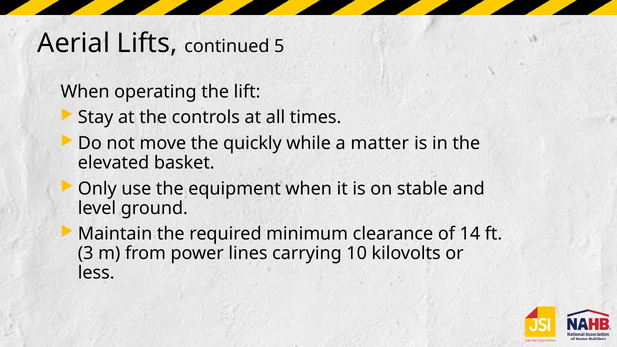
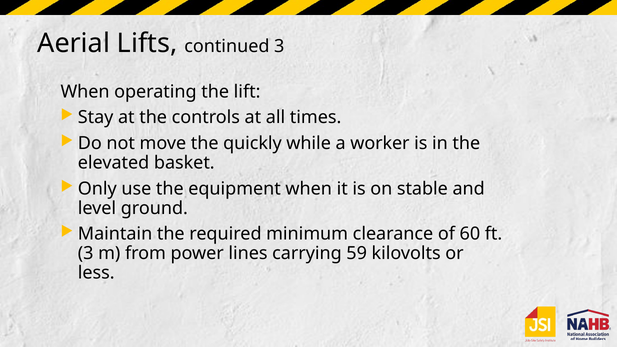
continued 5: 5 -> 3 (279, 46)
matter: matter -> worker (380, 143)
14: 14 -> 60 (470, 234)
10: 10 -> 59 (357, 253)
